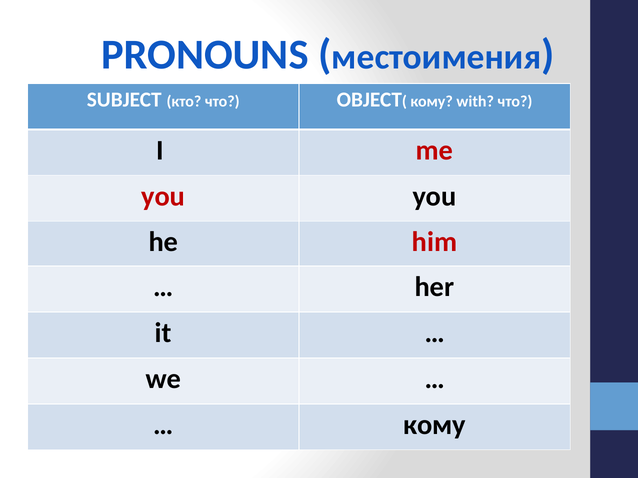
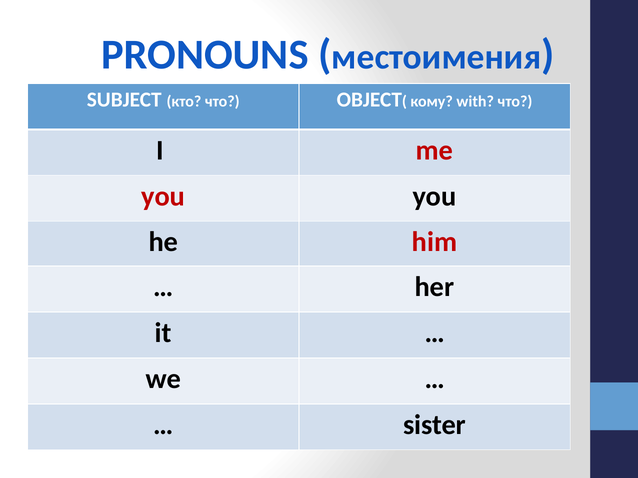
кому: кому -> sister (435, 425)
